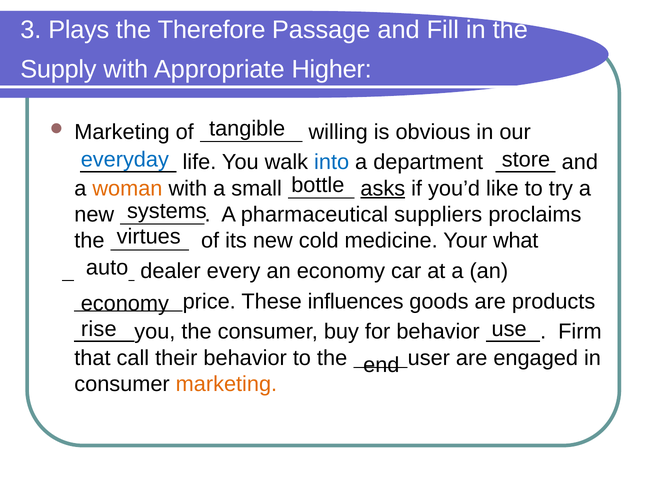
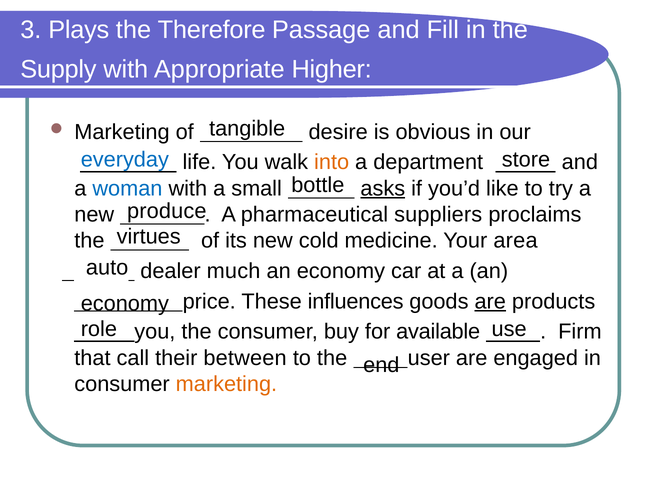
willing: willing -> desire (338, 132)
into colour: blue -> orange (332, 162)
woman colour: orange -> blue (127, 188)
systems: systems -> produce (167, 211)
what: what -> area (516, 241)
every: every -> much (234, 271)
are underline: none -> present (490, 301)
rise: rise -> role (99, 329)
for behavior: behavior -> available (438, 332)
their behavior: behavior -> between (245, 358)
